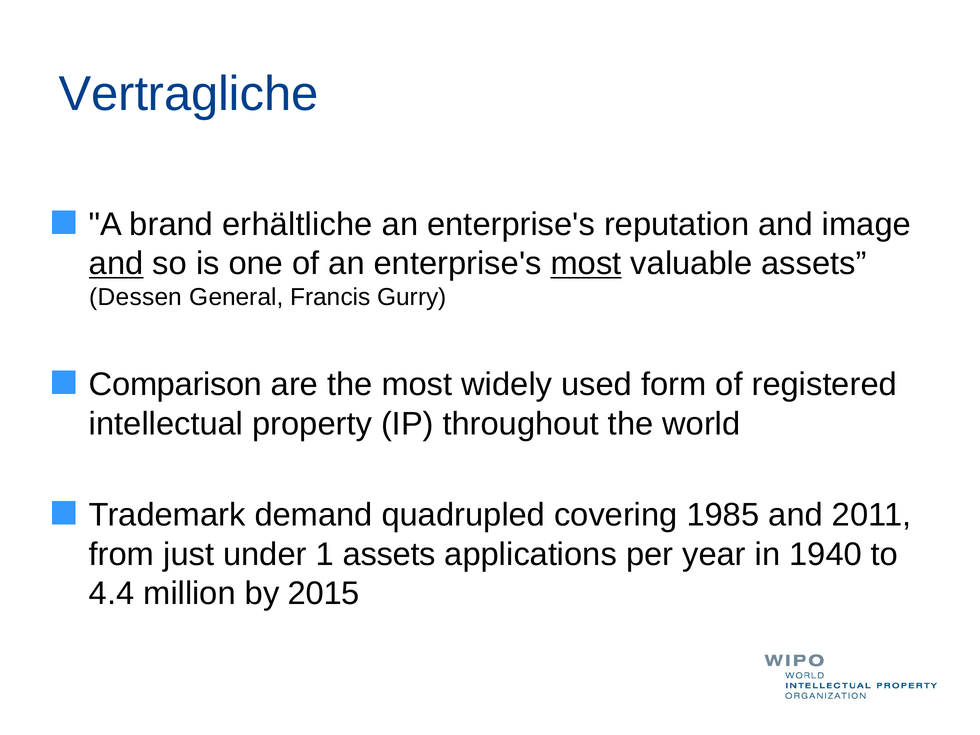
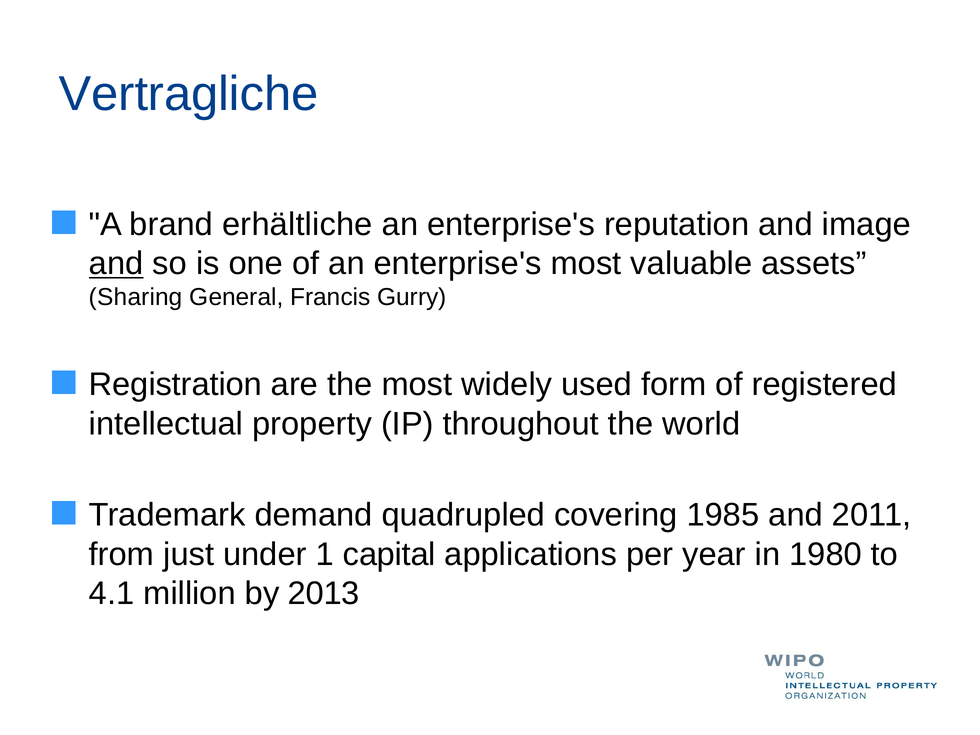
most underline: present -> none (586, 264)
Dessen: Dessen -> Sharing (136, 297)
Comparison: Comparison -> Registration (175, 385)
1 assets: assets -> capital (389, 554)
1940: 1940 -> 1980 (826, 554)
4.4: 4.4 -> 4.1 (112, 594)
2015: 2015 -> 2013 (324, 594)
